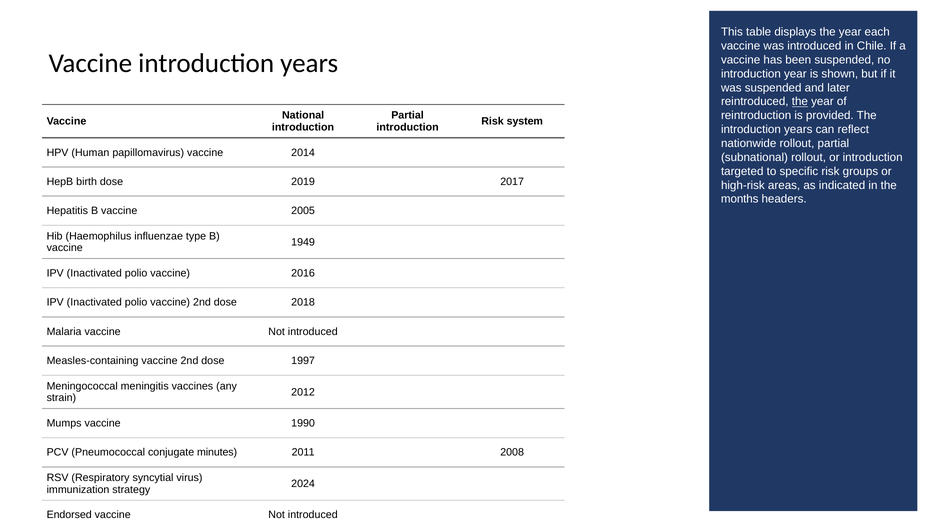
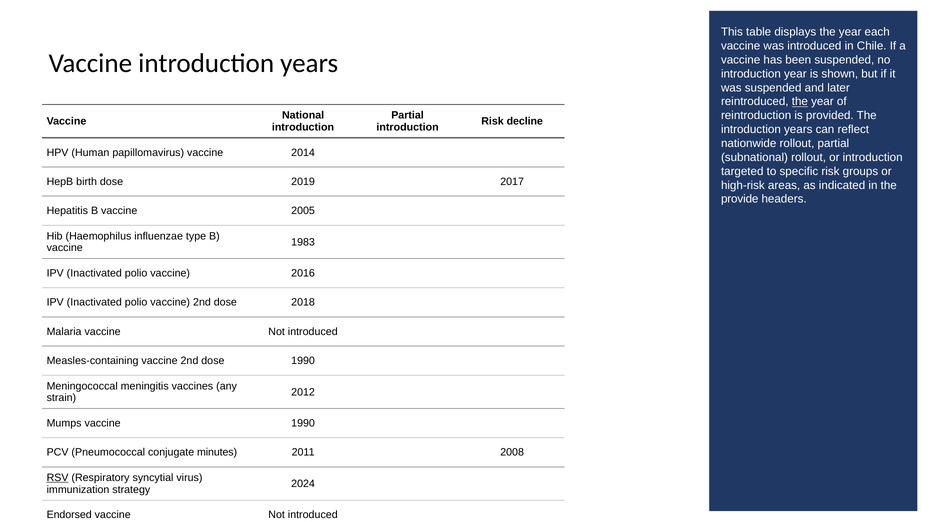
system: system -> decline (525, 121)
months: months -> provide (740, 199)
1949: 1949 -> 1983 (303, 242)
dose 1997: 1997 -> 1990 (303, 361)
RSV underline: none -> present (58, 478)
